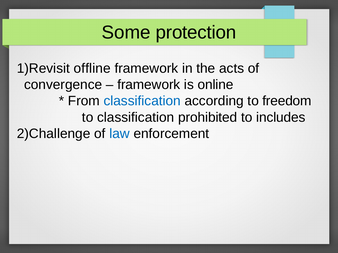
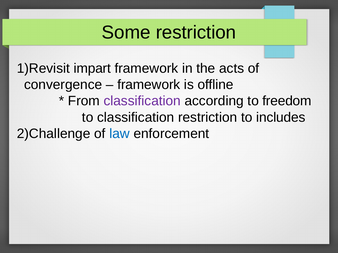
Some protection: protection -> restriction (196, 33)
offline: offline -> impart (92, 68)
online: online -> offline (215, 85)
classification colour: blue -> purple (142, 101)
classification prohibited: prohibited -> restriction (208, 118)
